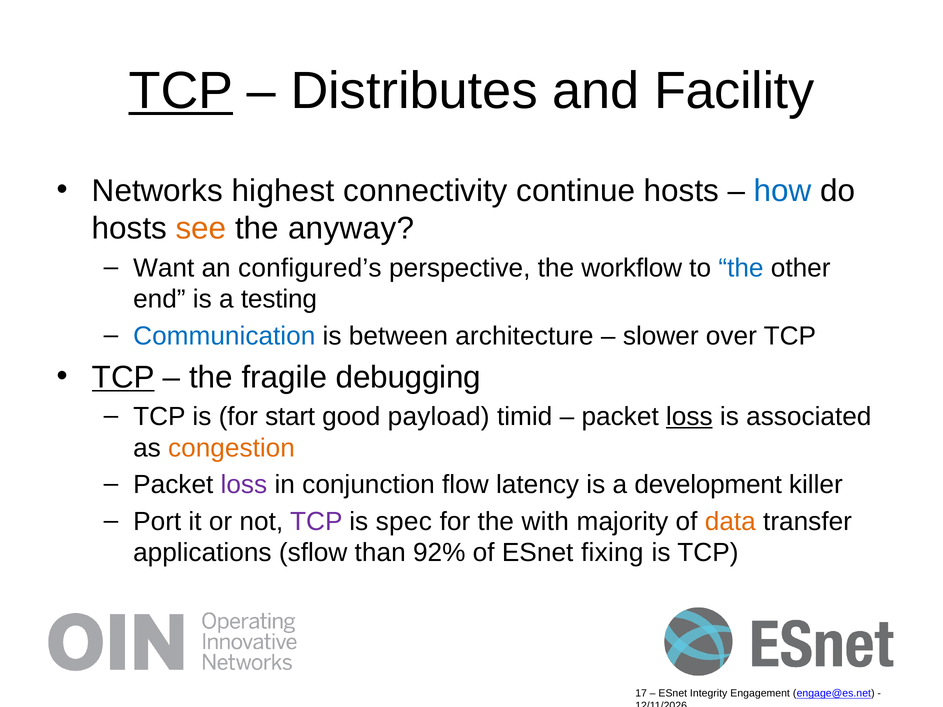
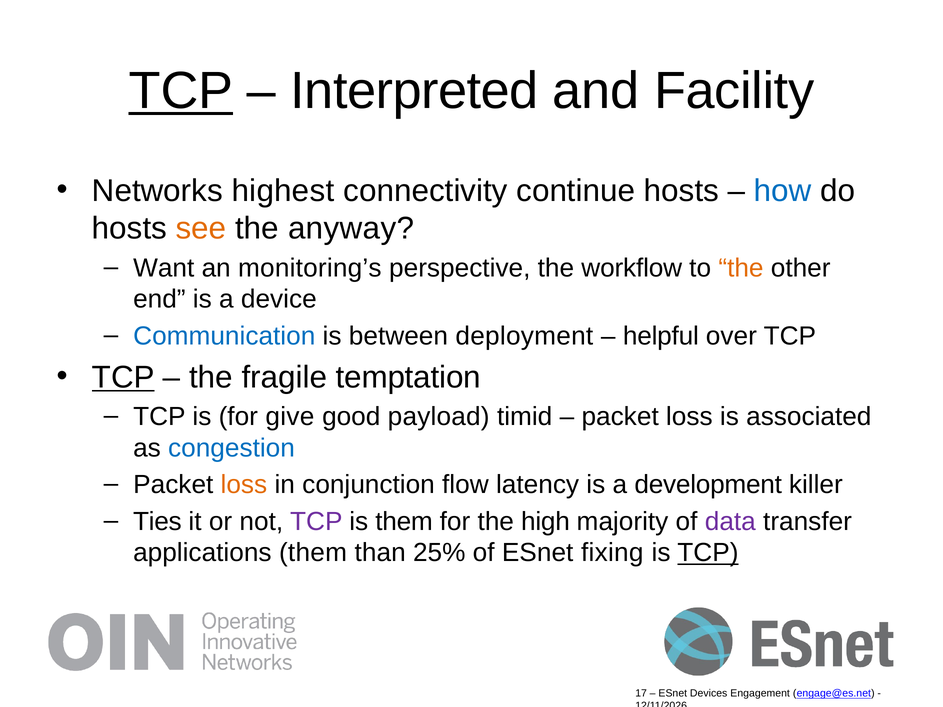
Distributes: Distributes -> Interpreted (414, 91)
configured’s: configured’s -> monitoring’s (310, 268)
the colour: blue -> orange (741, 268)
testing: testing -> device (279, 299)
architecture: architecture -> deployment (524, 336)
slower: slower -> helpful (661, 336)
debugging: debugging -> temptation (408, 377)
start: start -> give (290, 417)
loss underline: present -> none (689, 417)
congestion colour: orange -> blue (231, 448)
loss colour: purple -> orange (244, 485)
Port: Port -> Ties (157, 522)
is spec: spec -> them (404, 522)
with: with -> high (545, 522)
data colour: orange -> purple (730, 522)
applications sflow: sflow -> them (313, 553)
92%: 92% -> 25% (439, 553)
TCP underline: none -> present (708, 553)
Integrity: Integrity -> Devices (709, 694)
